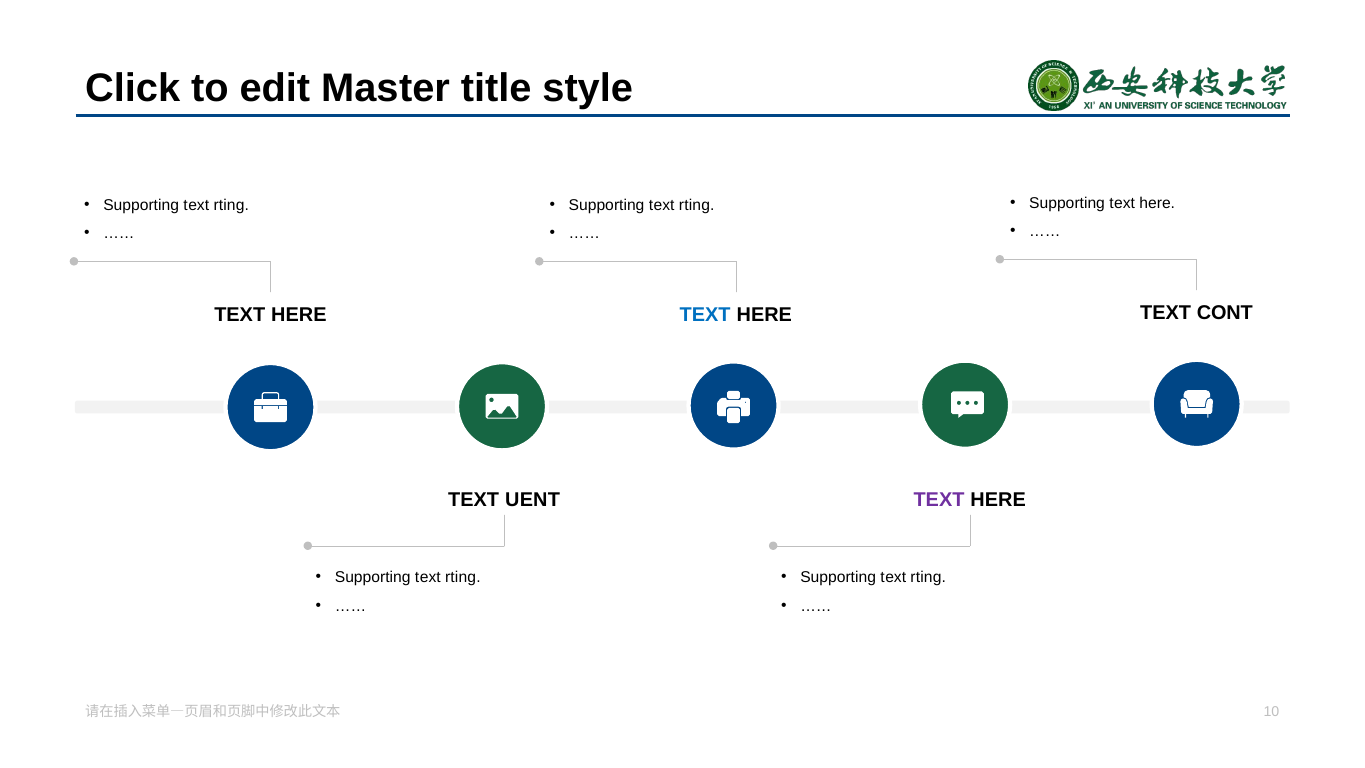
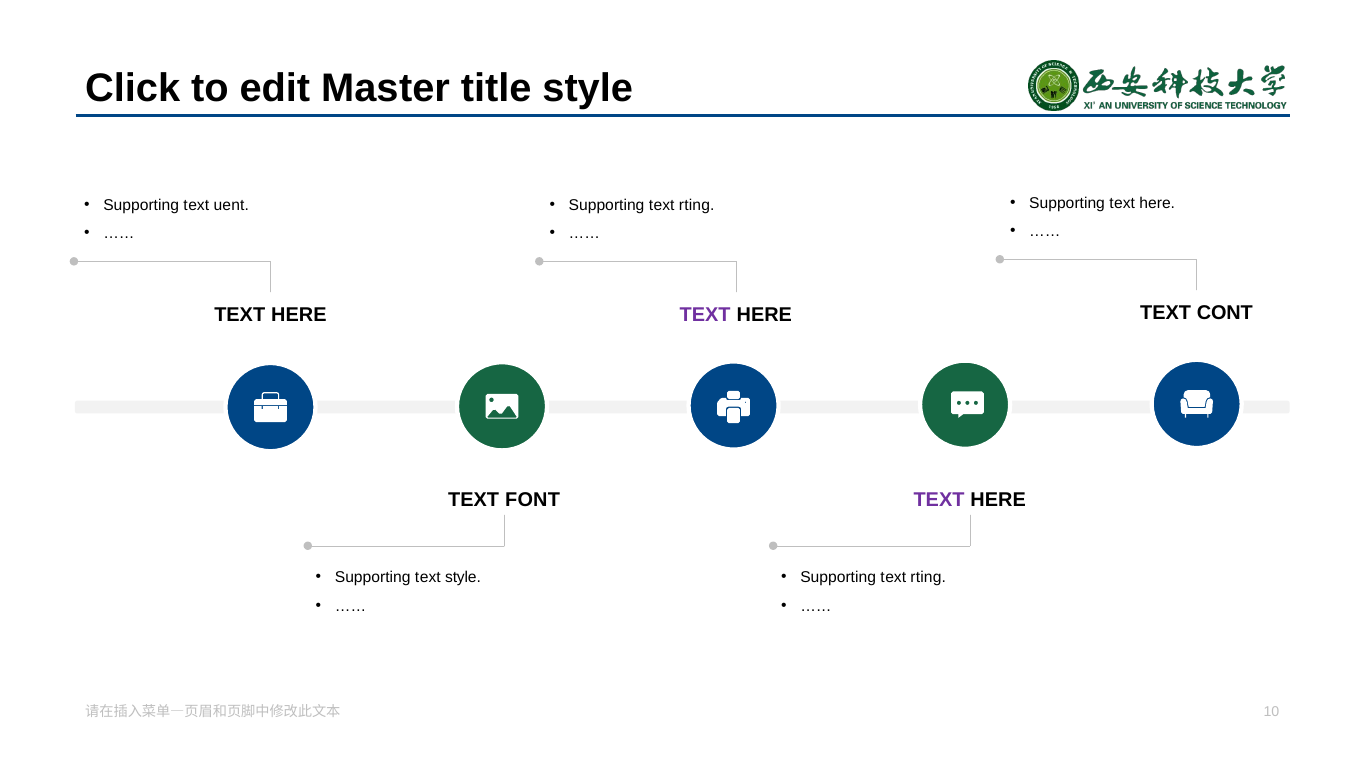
rting: rting -> uent (231, 205)
TEXT colour: blue -> purple (705, 315)
UENT: UENT -> FONT (533, 499)
rting: rting -> style (463, 578)
